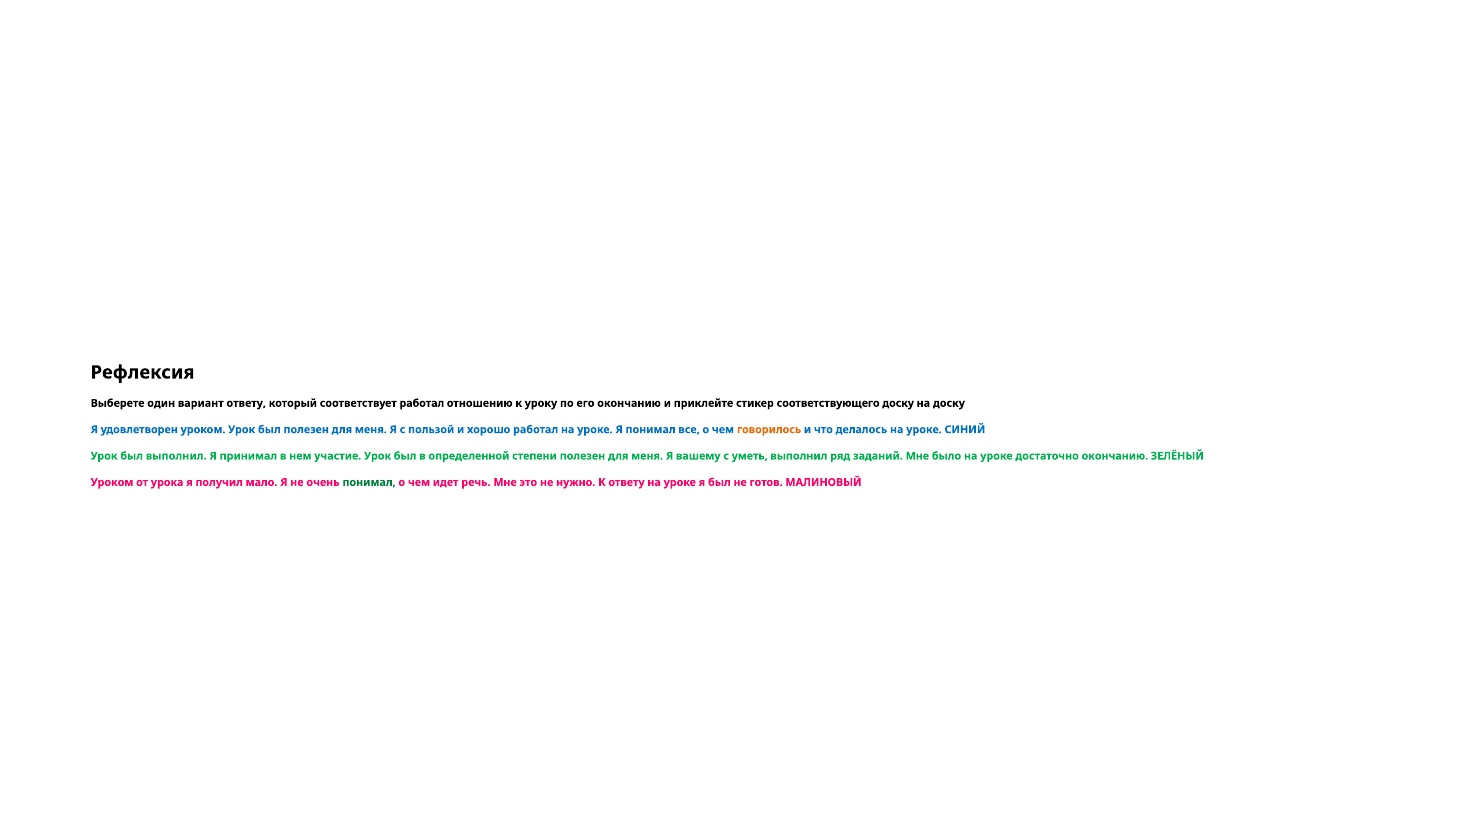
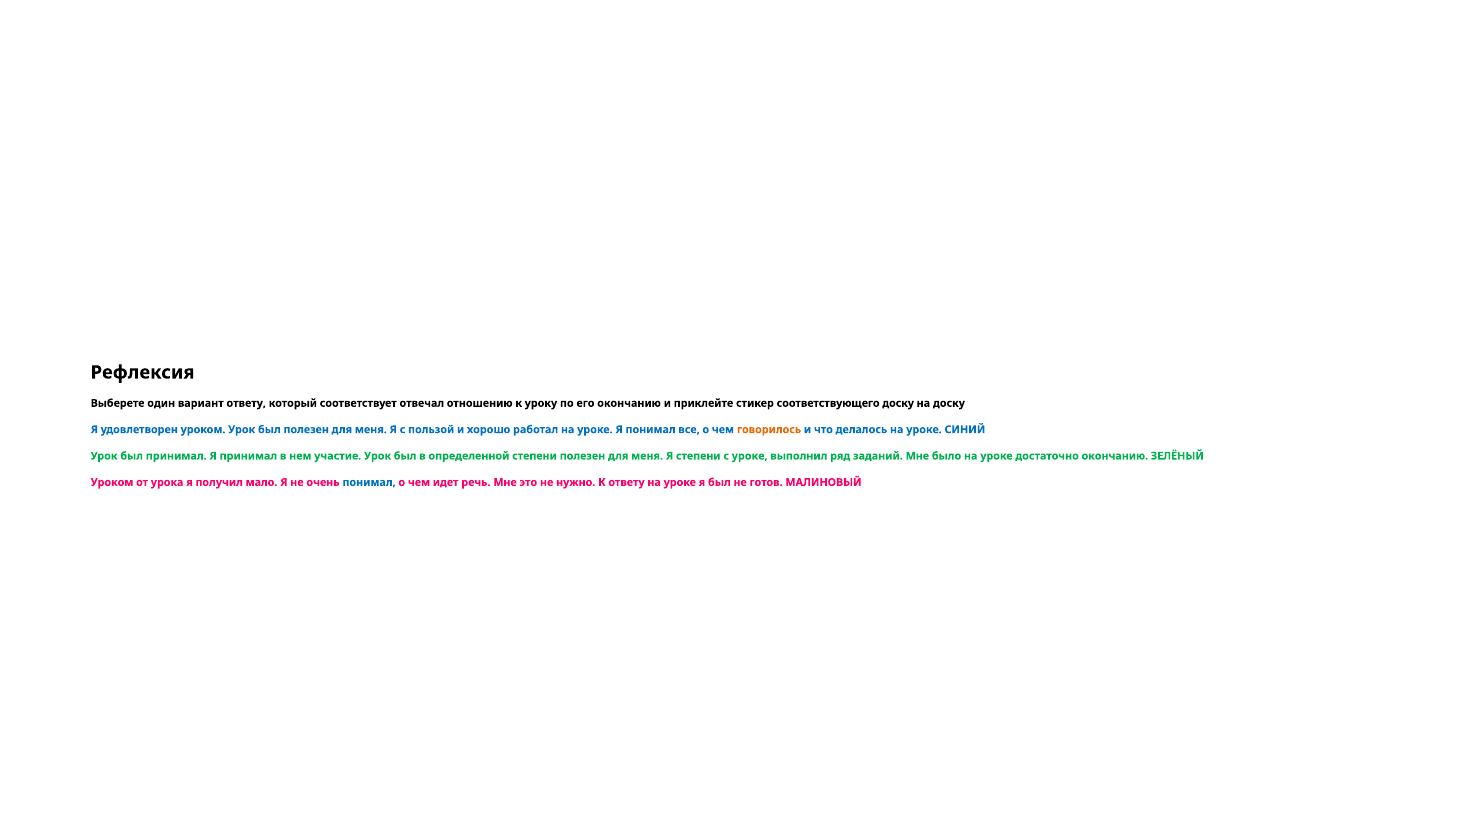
соответствует работал: работал -> отвечал (422, 403)
был выполнил: выполнил -> принимал (176, 456)
Я вашему: вашему -> степени (698, 456)
с уметь: уметь -> уроке (750, 456)
понимал colour: green -> blue (369, 482)
